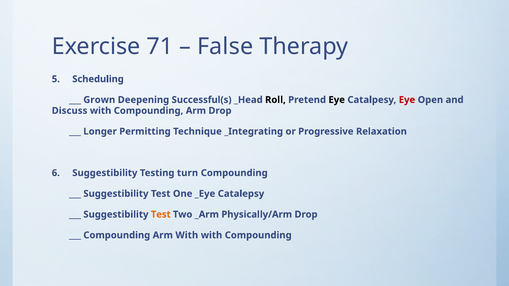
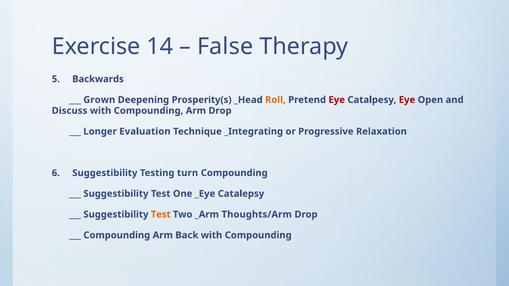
71: 71 -> 14 (160, 47)
Scheduling: Scheduling -> Backwards (98, 79)
Successful(s: Successful(s -> Prosperity(s (202, 100)
Roll colour: black -> orange (275, 100)
Eye colour: black -> red (337, 100)
Permitting: Permitting -> Evaluation (145, 132)
Physically/Arm: Physically/Arm -> Thoughts/Arm (257, 215)
Arm With: With -> Back (187, 235)
